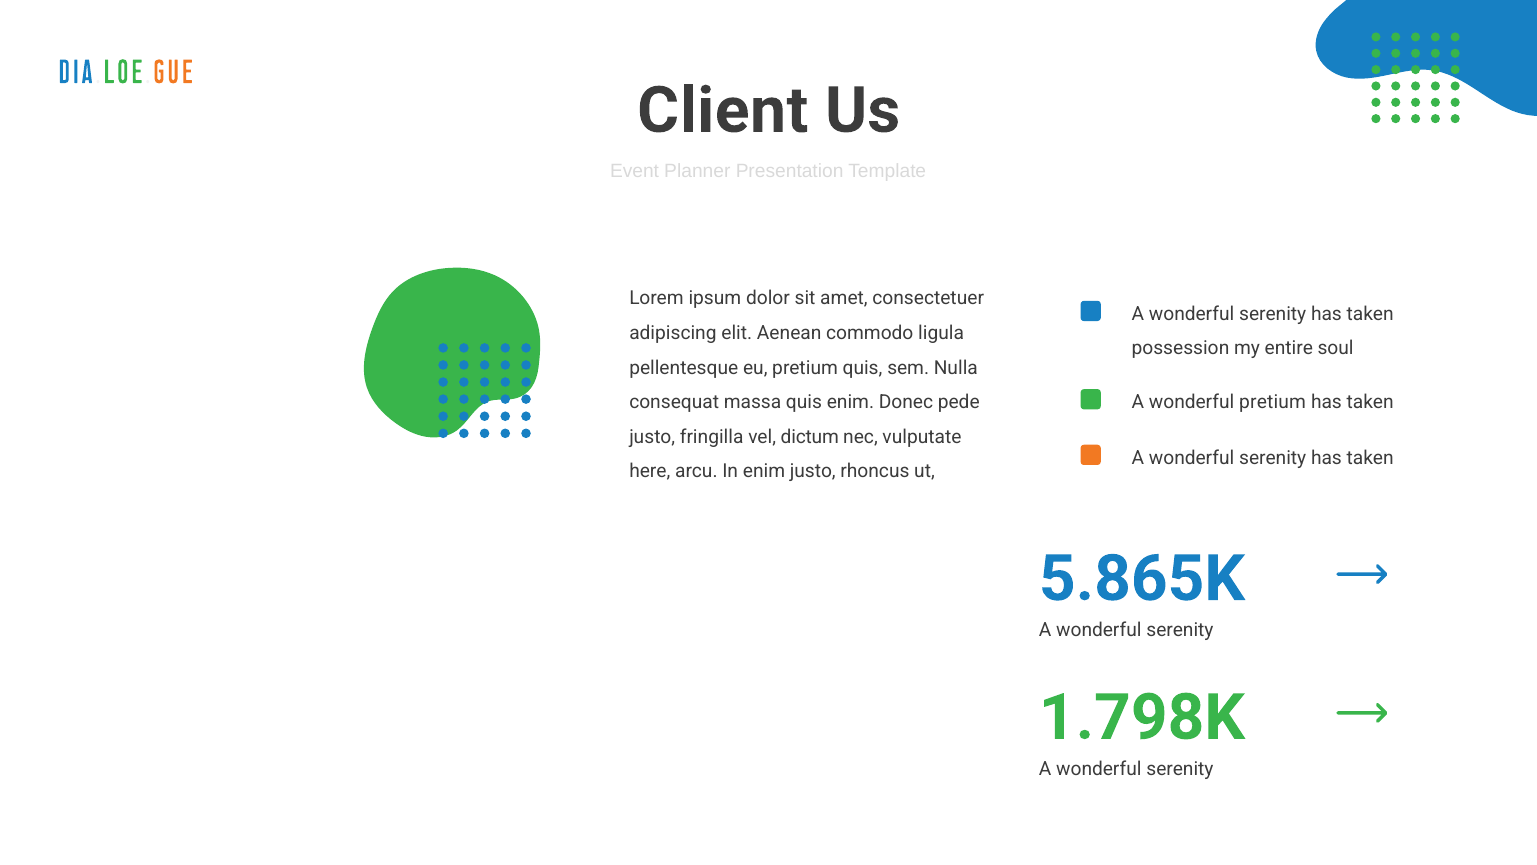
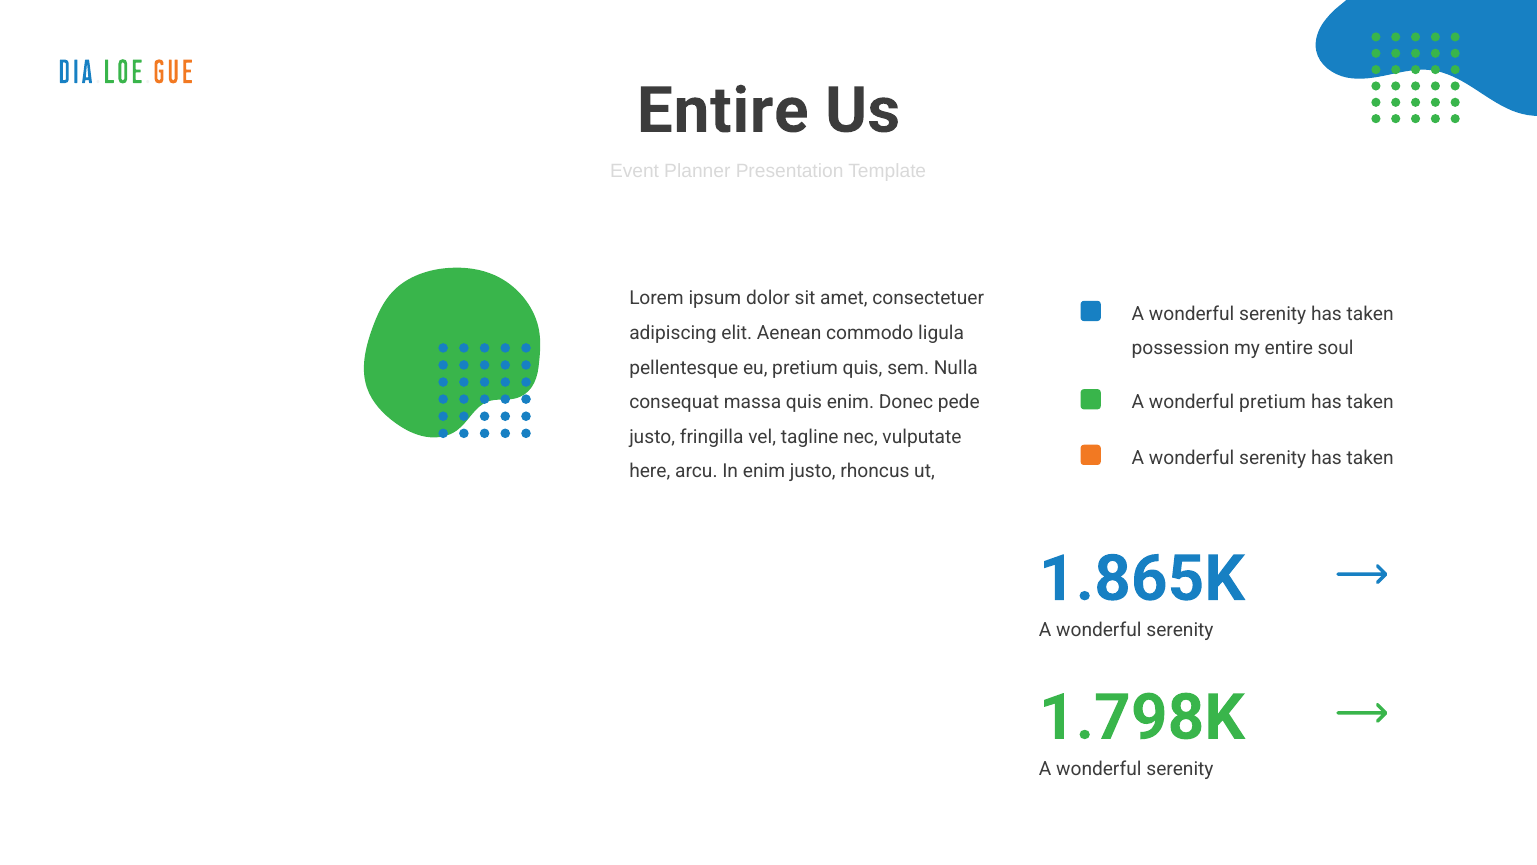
Client: Client -> Entire (723, 111)
dictum: dictum -> tagline (810, 437)
5.865K: 5.865K -> 1.865K (1142, 579)
